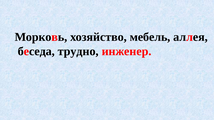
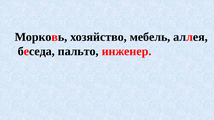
трудно: трудно -> пальто (78, 51)
